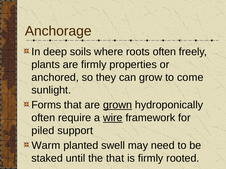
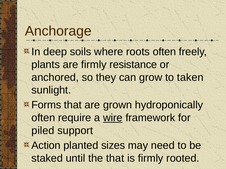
properties: properties -> resistance (133, 65)
come: come -> taken (190, 78)
grown underline: present -> none (118, 105)
Warm: Warm -> Action (46, 146)
swell: swell -> sizes (113, 146)
